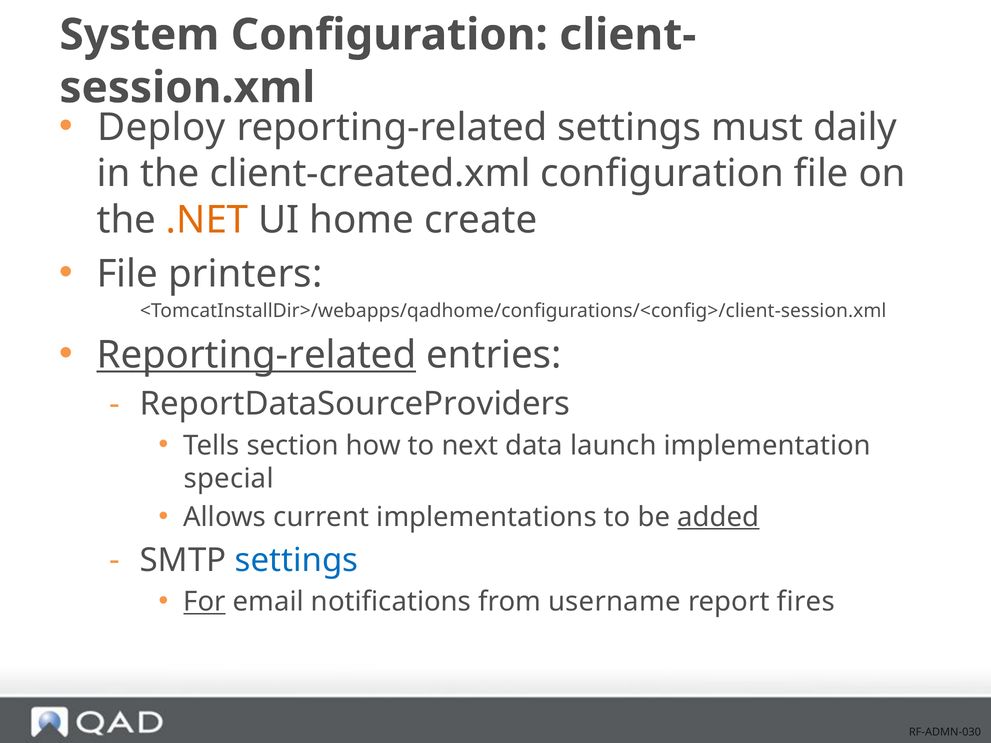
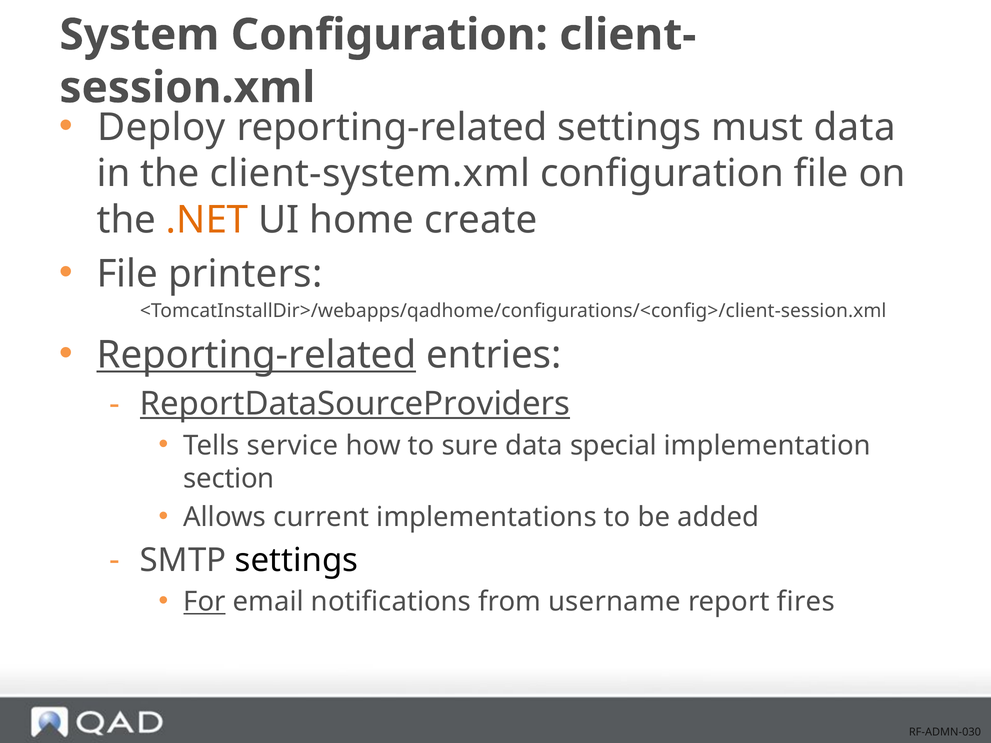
must daily: daily -> data (855, 127)
client-created.xml: client-created.xml -> client-system.xml (370, 174)
ReportDataSourceProviders underline: none -> present (355, 404)
section: section -> service (293, 446)
next: next -> sure (470, 446)
launch: launch -> special (613, 446)
special: special -> section (229, 479)
added underline: present -> none (718, 517)
settings colour: blue -> black (297, 561)
